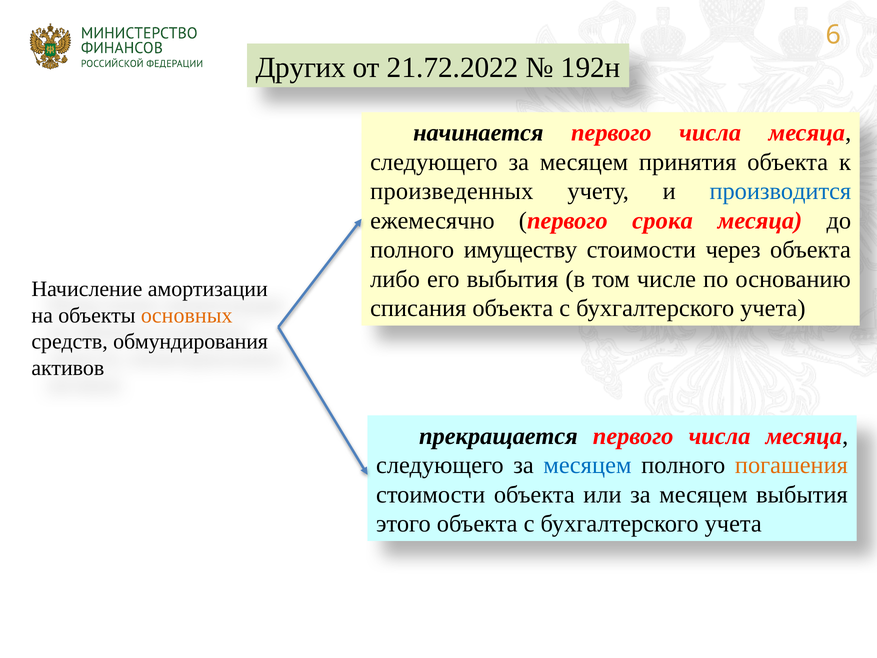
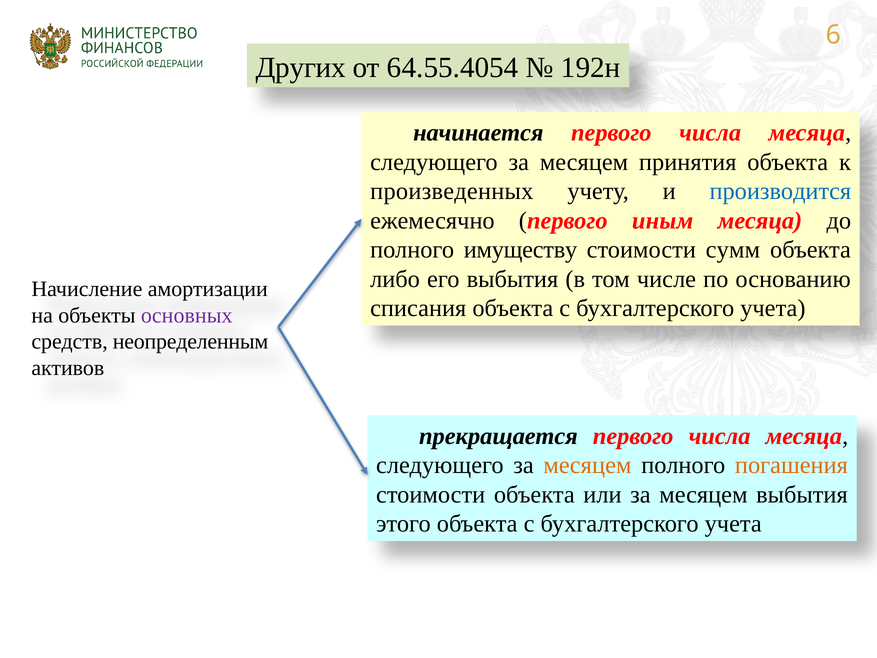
21.72.2022: 21.72.2022 -> 64.55.4054 (453, 67)
срока: срока -> иным (663, 220)
через: через -> сумм (733, 250)
основных colour: orange -> purple (187, 315)
обмундирования: обмундирования -> неопределенным (191, 342)
месяцем colour: blue -> orange (587, 465)
